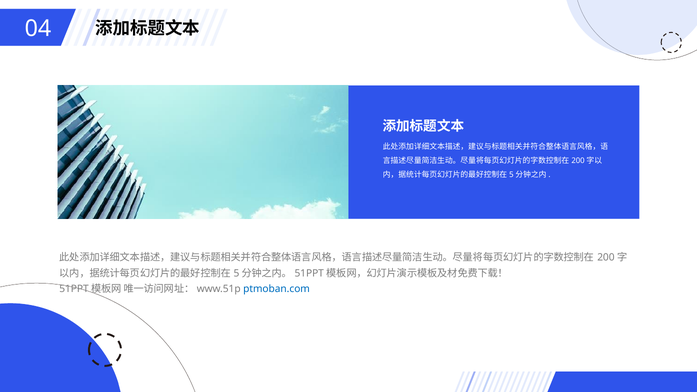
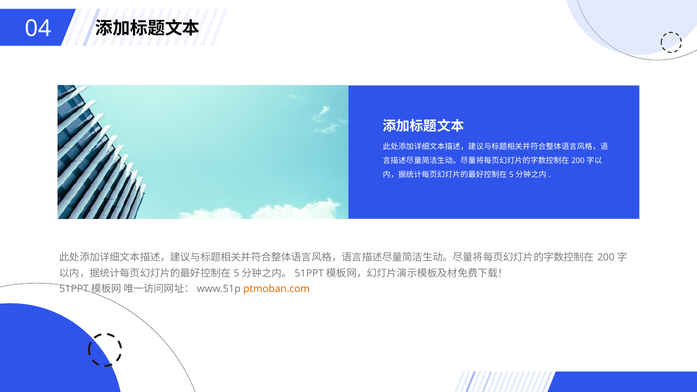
ptmoban.com colour: blue -> orange (277, 289)
